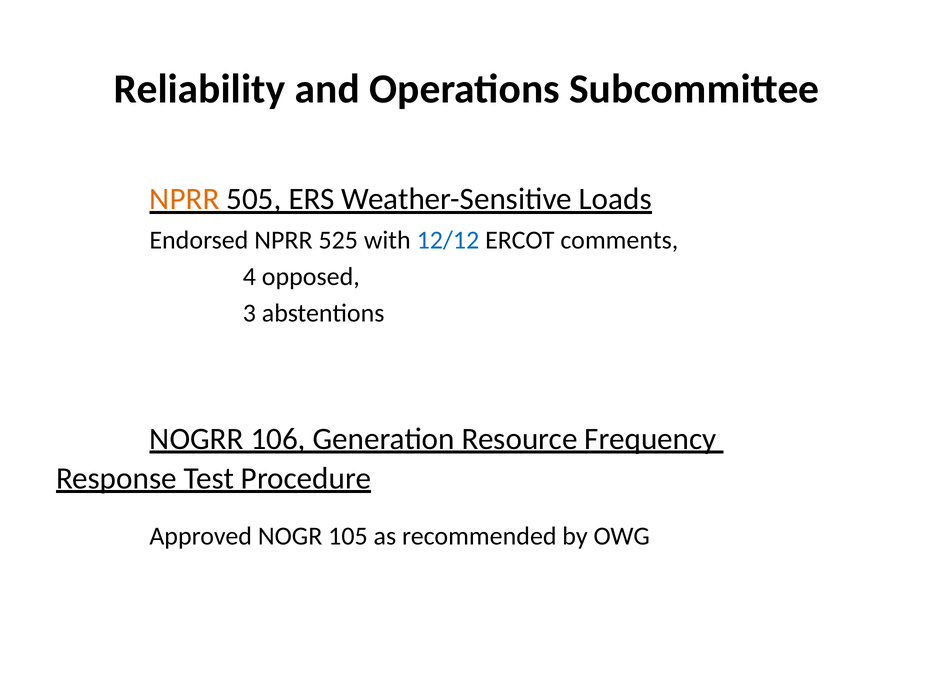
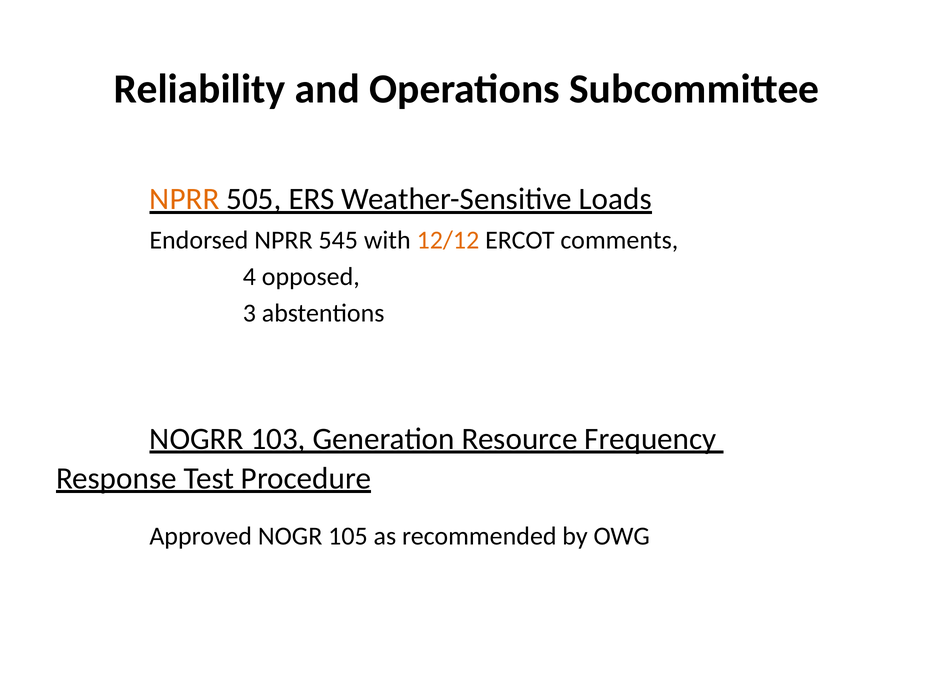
525: 525 -> 545 (338, 241)
12/12 colour: blue -> orange (448, 241)
106: 106 -> 103 (278, 439)
